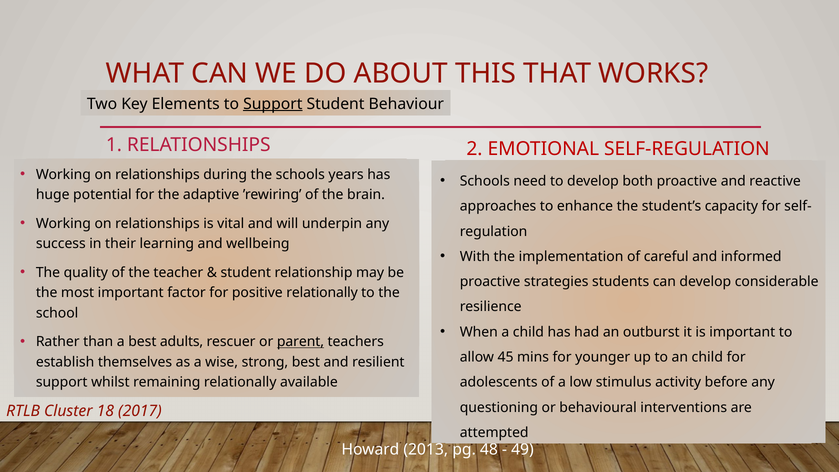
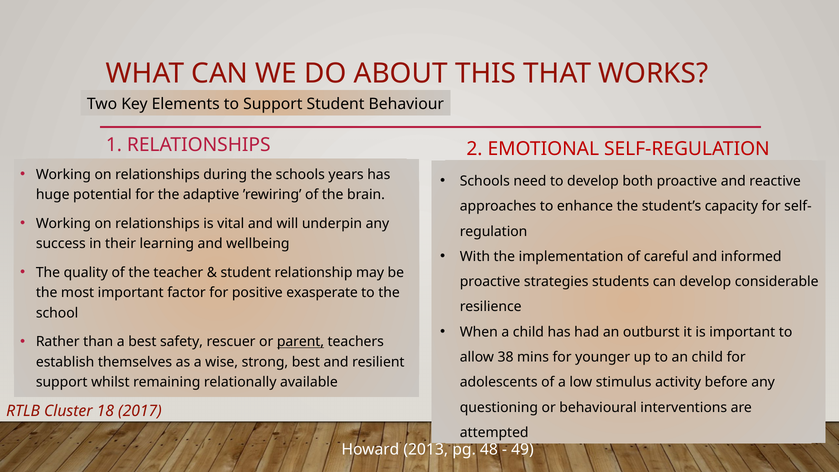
Support underline: present -> none (273, 104)
positive relationally: relationally -> exasperate (322, 293)
adults: adults -> safety (181, 342)
45: 45 -> 38 (506, 357)
